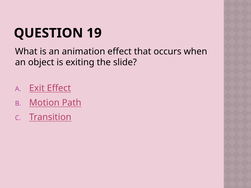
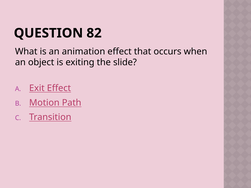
19: 19 -> 82 (94, 33)
